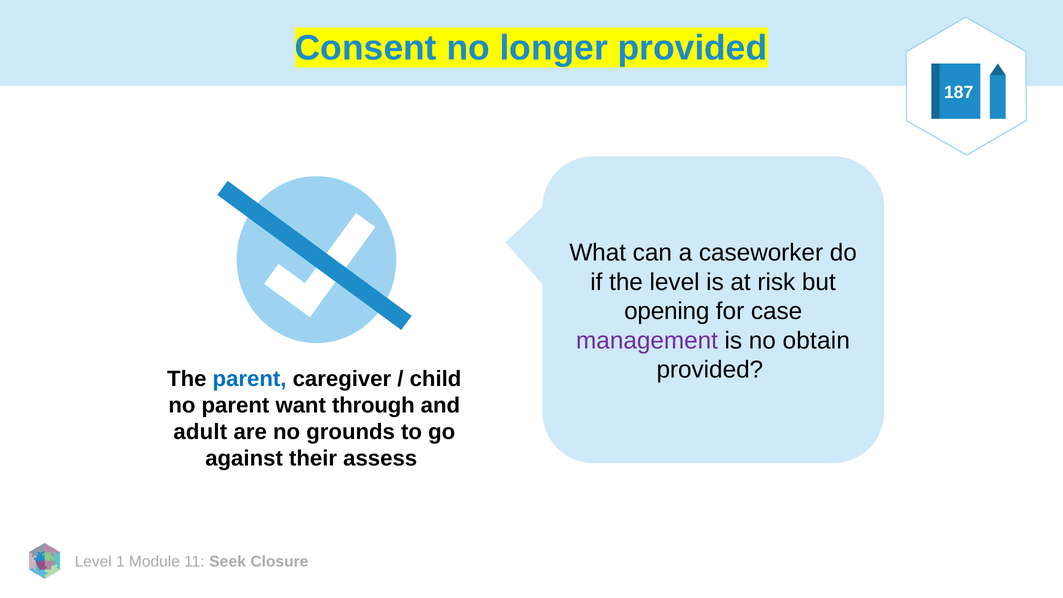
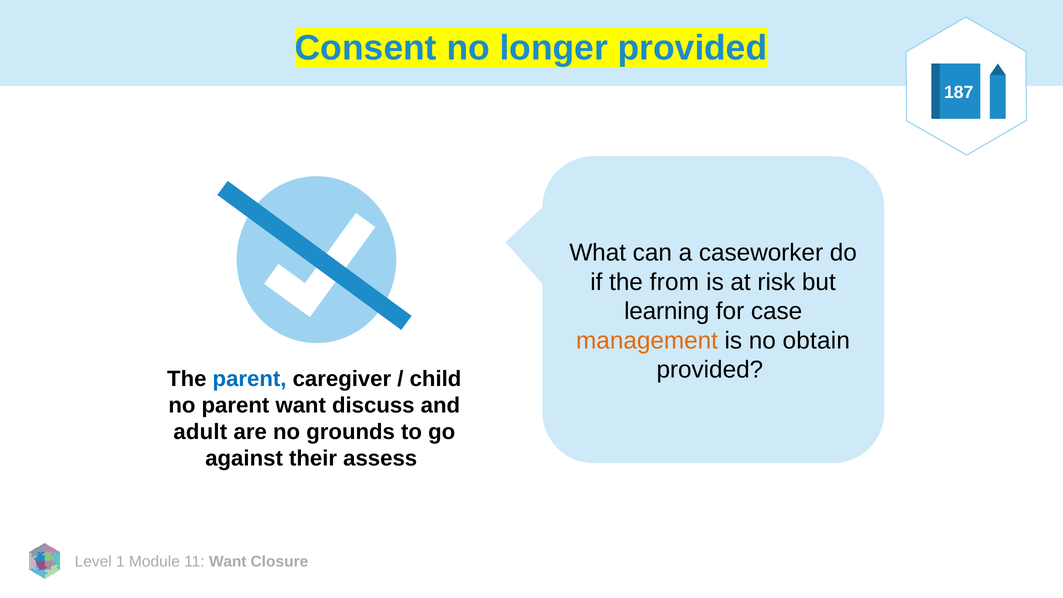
the level: level -> from (674, 282)
opening: opening -> learning (667, 311)
management colour: purple -> orange (647, 341)
through: through -> discuss (373, 405)
Seek: Seek -> Want (228, 562)
